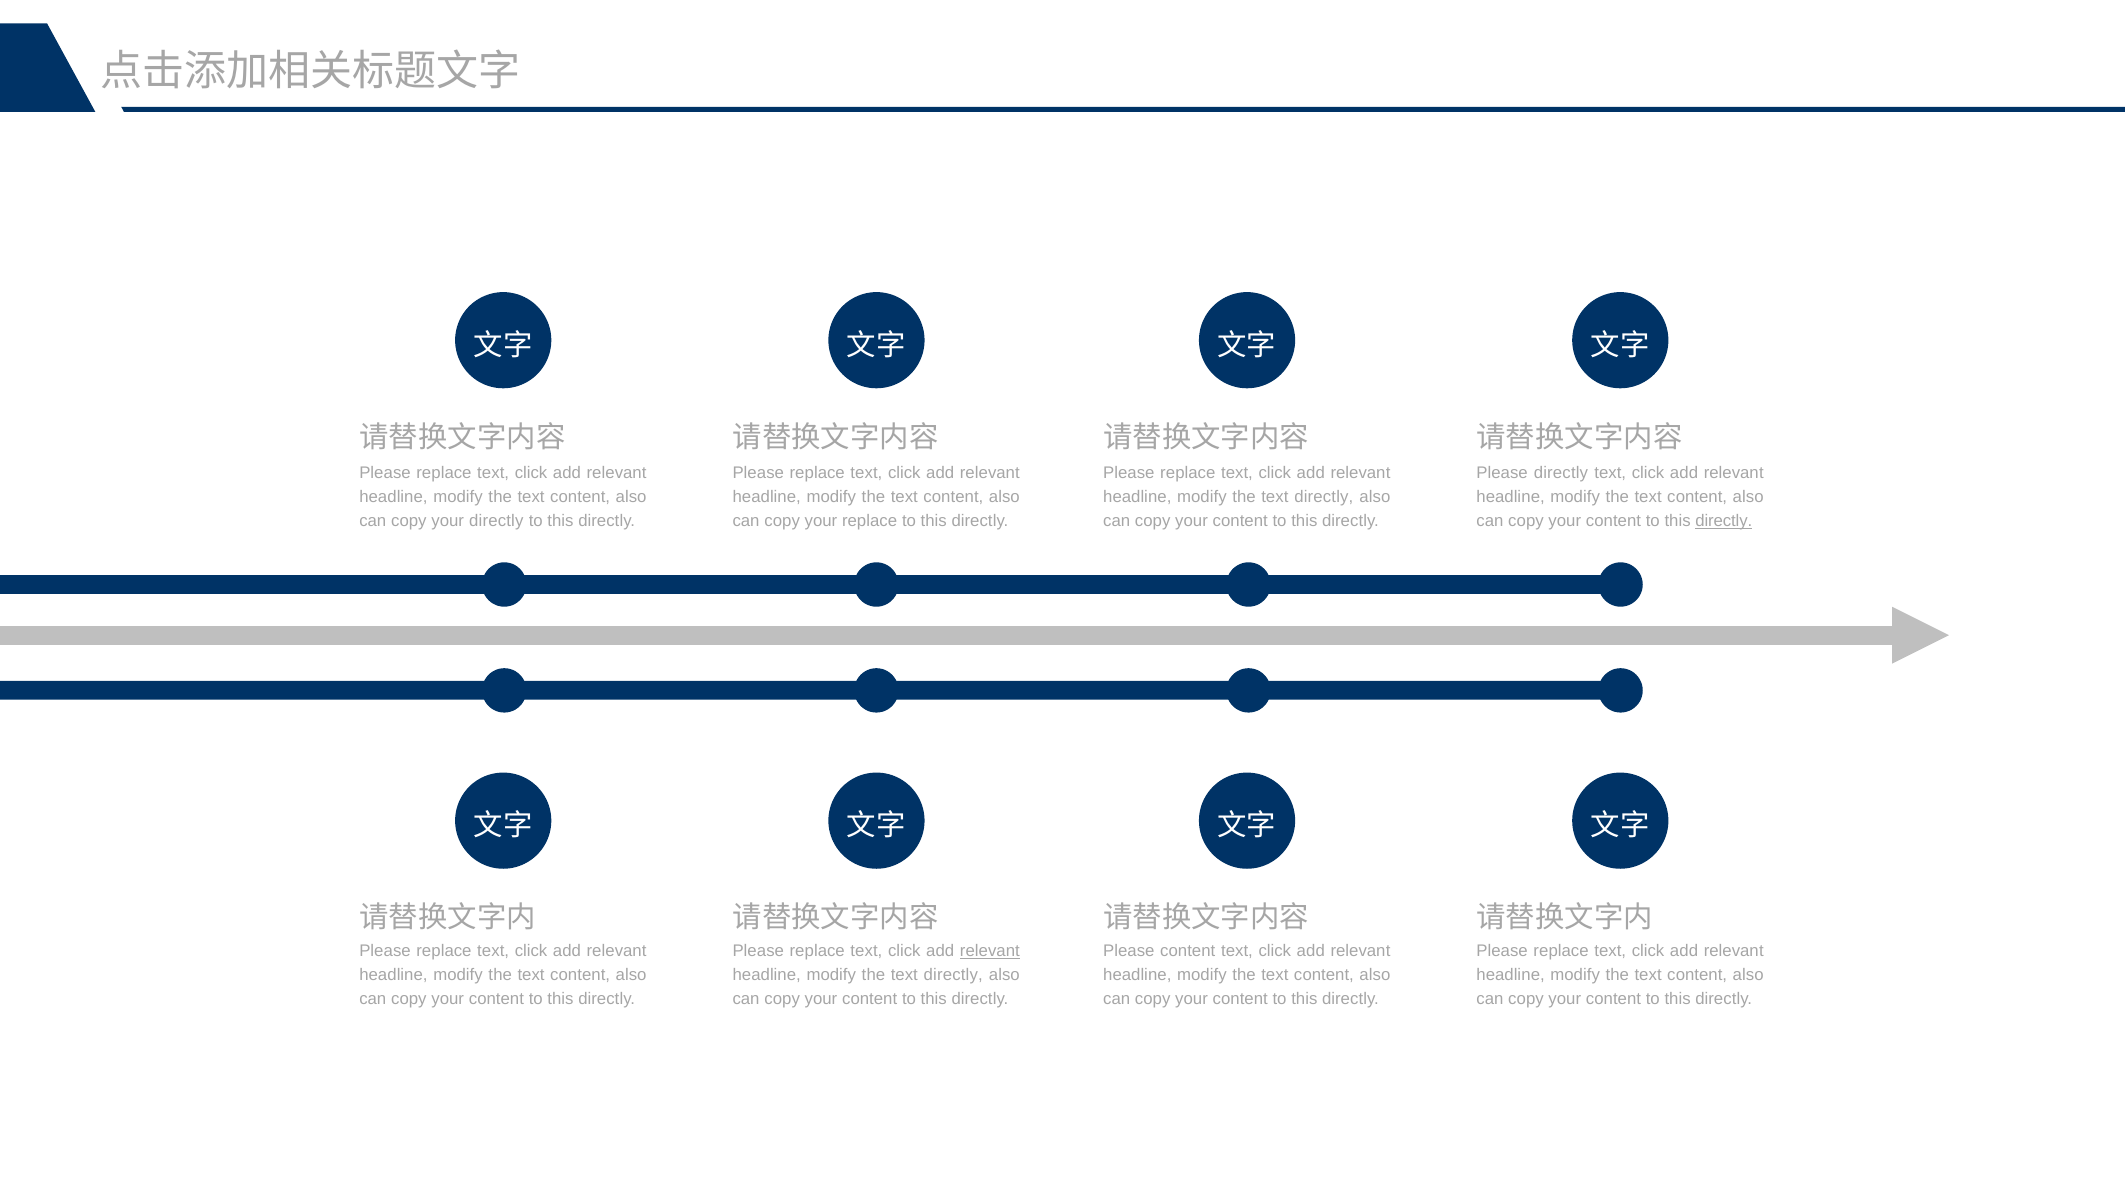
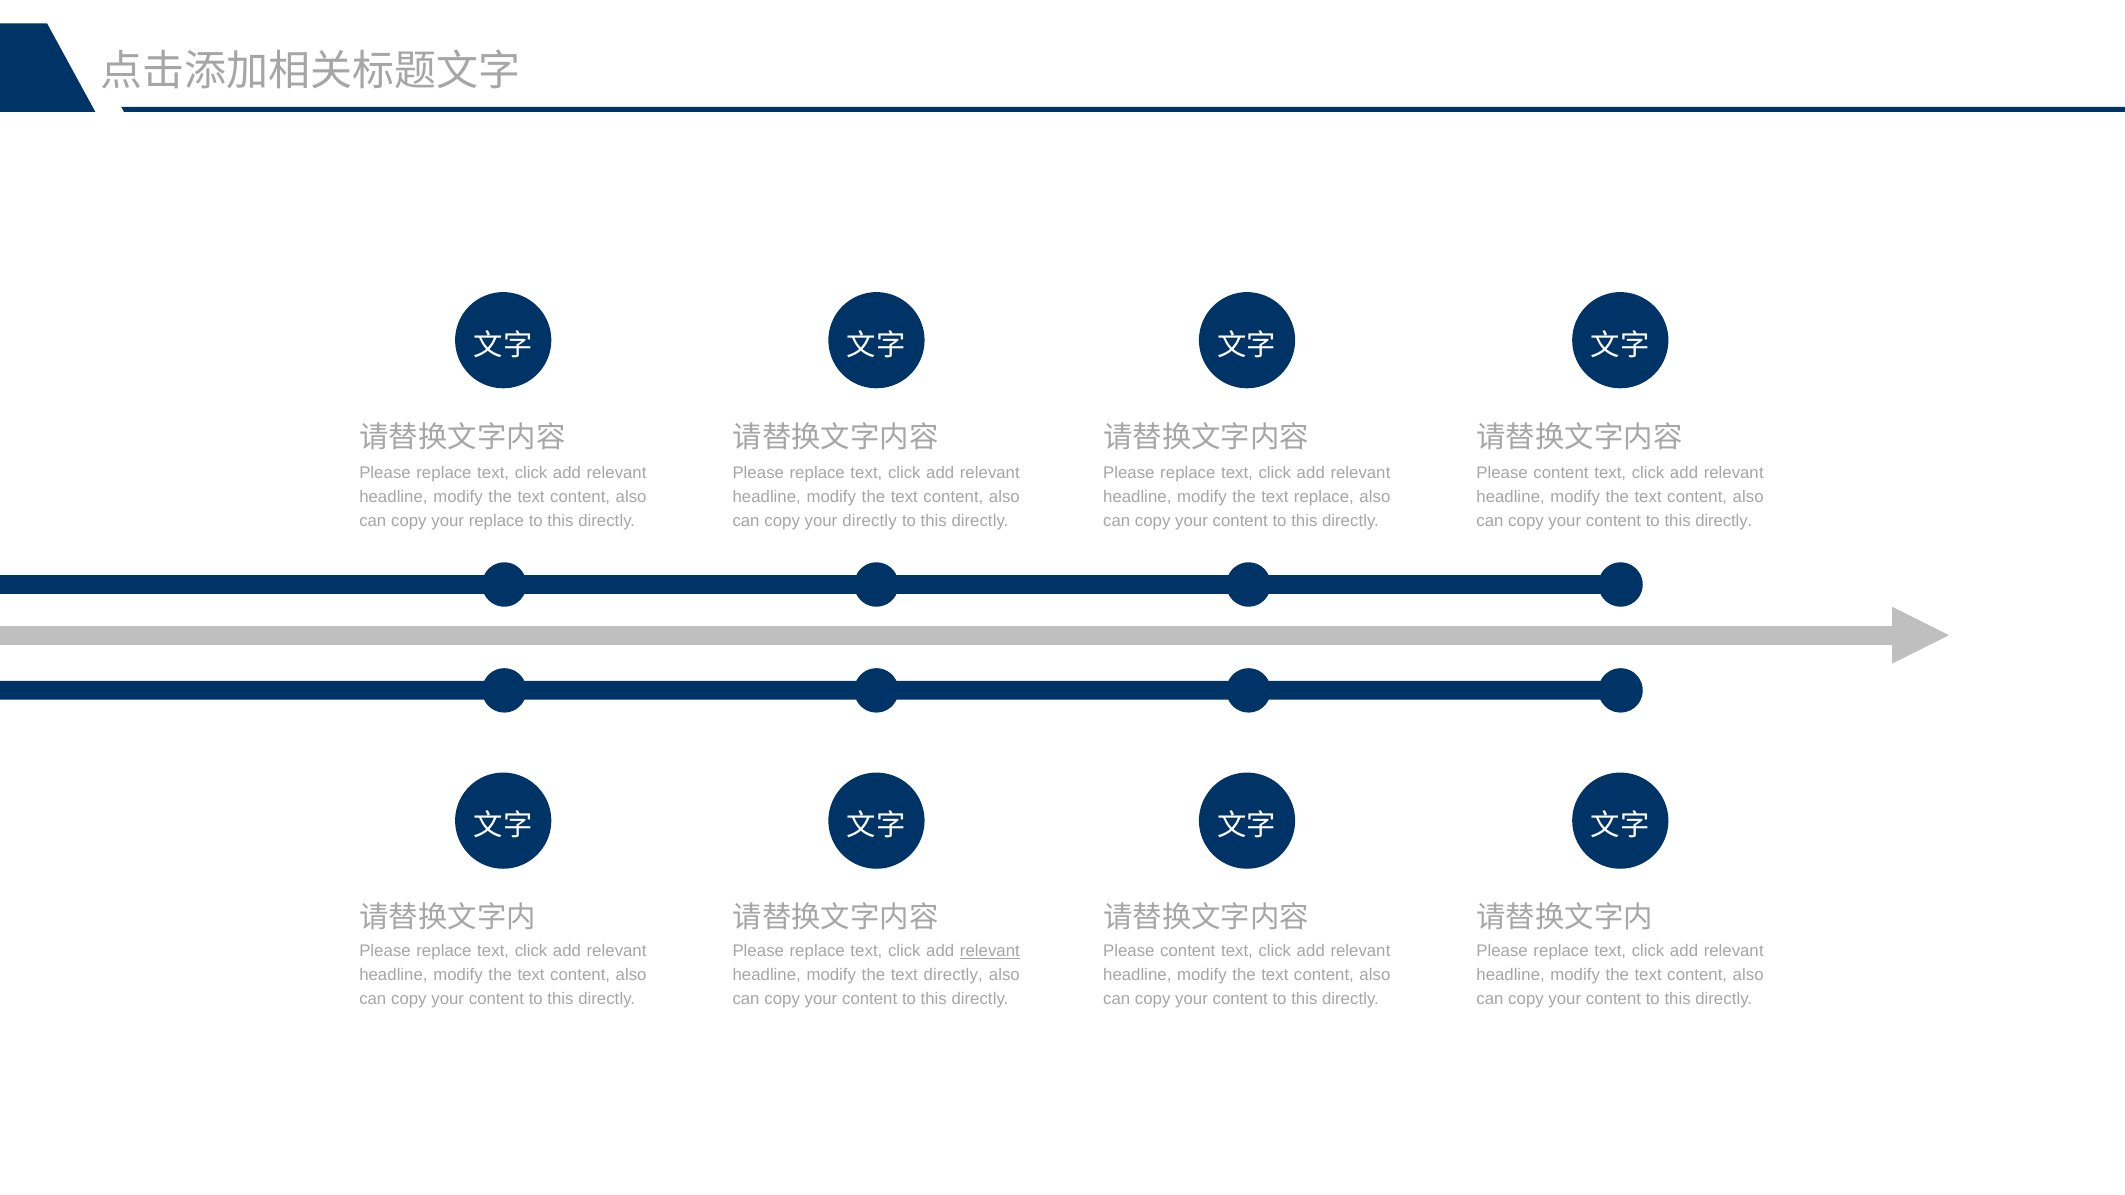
directly: directly -> content (1561, 473)
directly: directly -> replace (1324, 497)
your directly: directly -> replace (496, 521)
your replace: replace -> directly (870, 521)
directly underline: present -> none (1724, 521)
